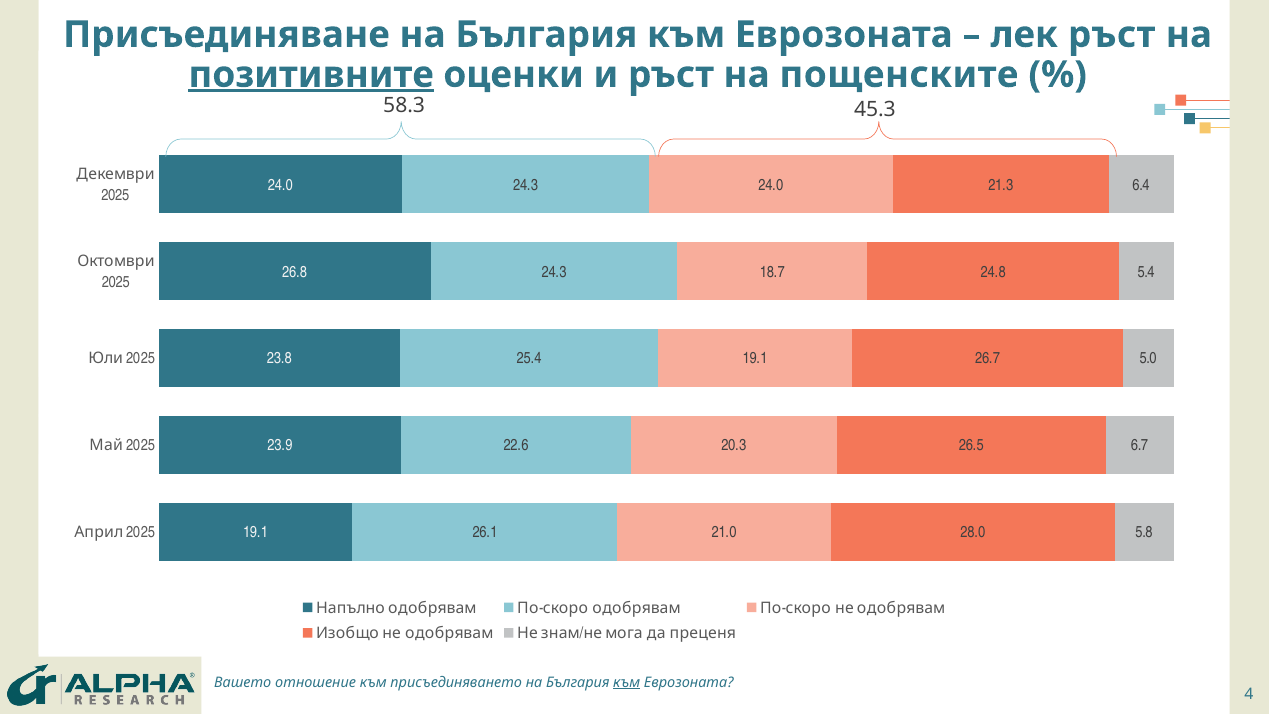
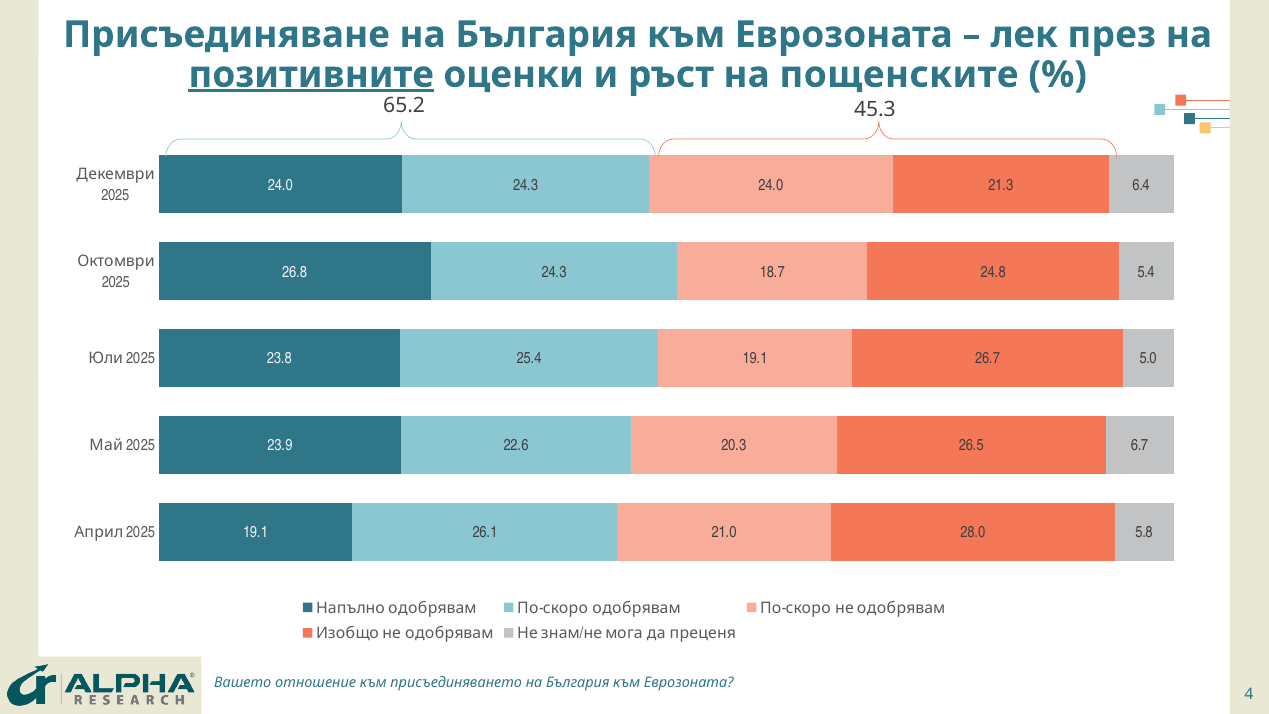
лек ръст: ръст -> през (1112, 35)
58.3: 58.3 -> 65.2 (404, 105)
към underline: present -> none (627, 682)
